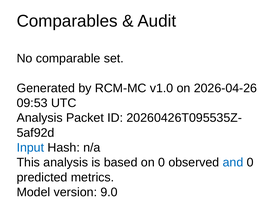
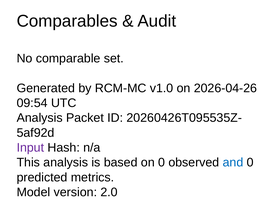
09:53: 09:53 -> 09:54 (32, 103)
Input colour: blue -> purple (30, 147)
9.0: 9.0 -> 2.0 (109, 192)
